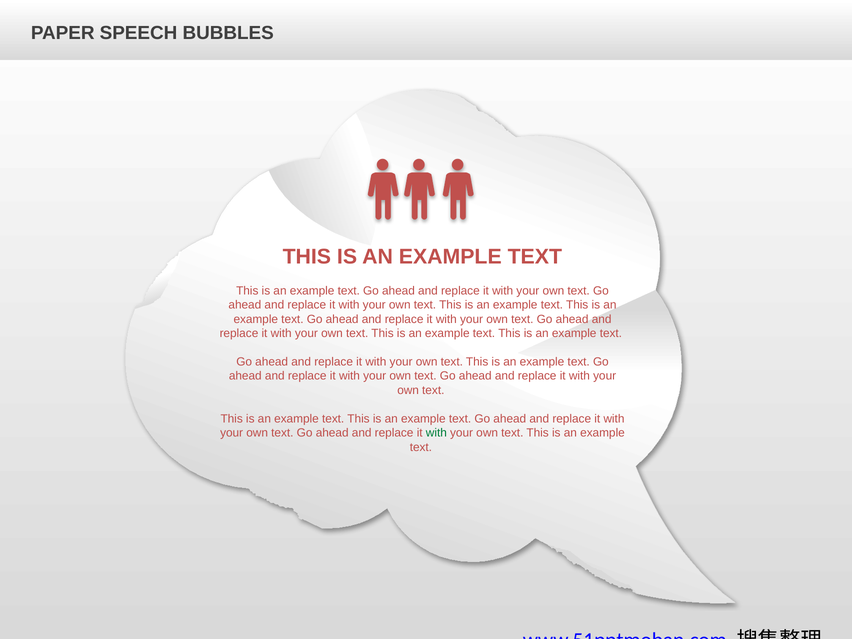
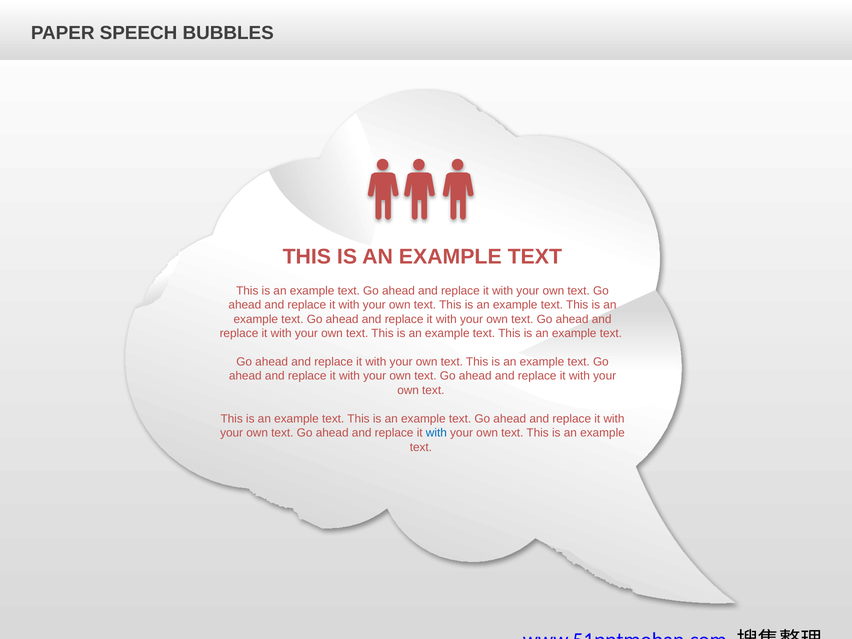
with colour: green -> blue (436, 433)
